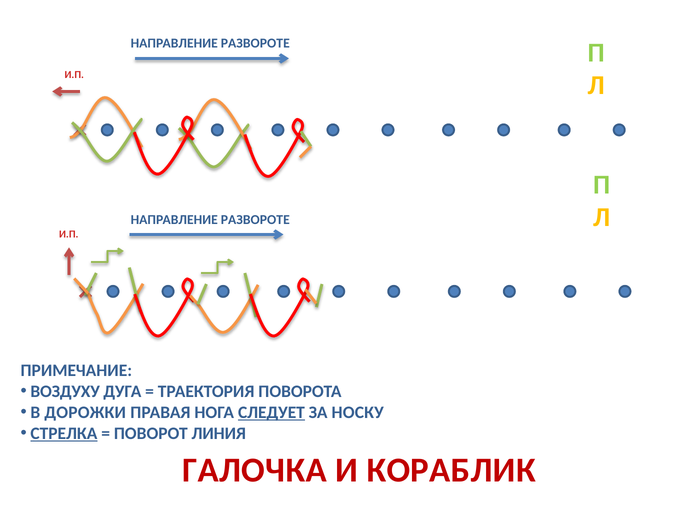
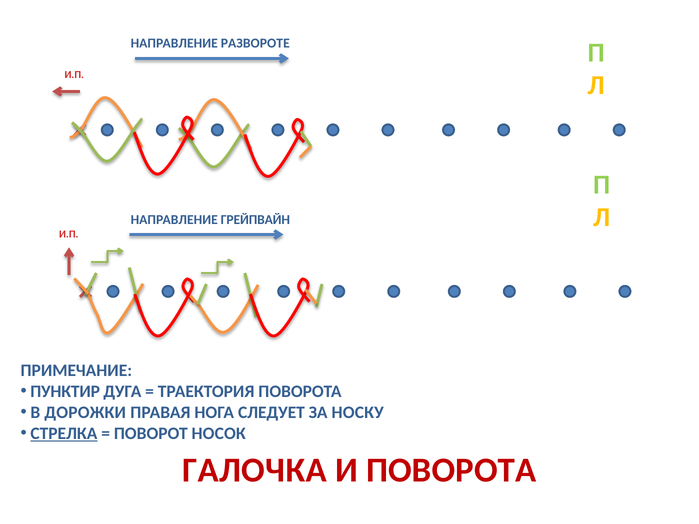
РАЗВОРОТЕ: РАЗВОРОТЕ -> ГРЕЙПВАЙН (255, 220)
ВОЗДУХУ: ВОЗДУХУ -> ПУНКТИР (65, 392)
СЛЕДУЕТ underline: present -> none (271, 413)
ЛИНИЯ: ЛИНИЯ -> НОСОК (219, 434)
И КОРАБЛИК: КОРАБЛИК -> ПОВОРОТА (451, 471)
